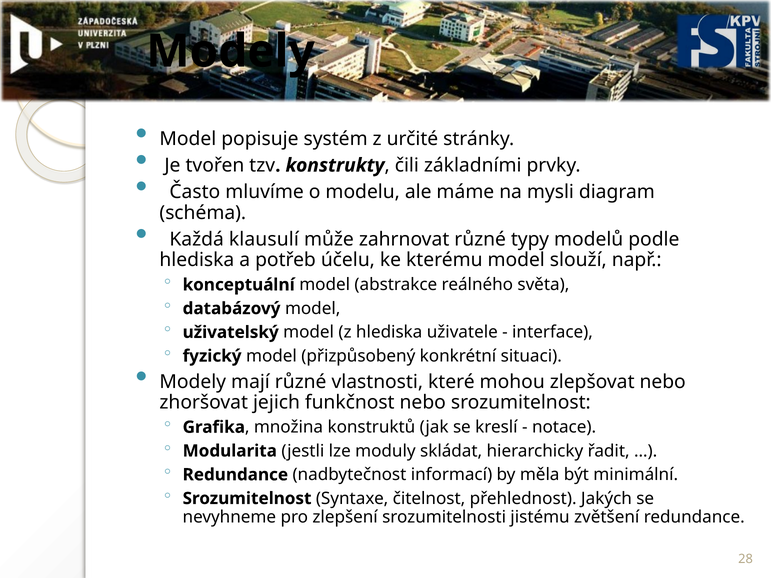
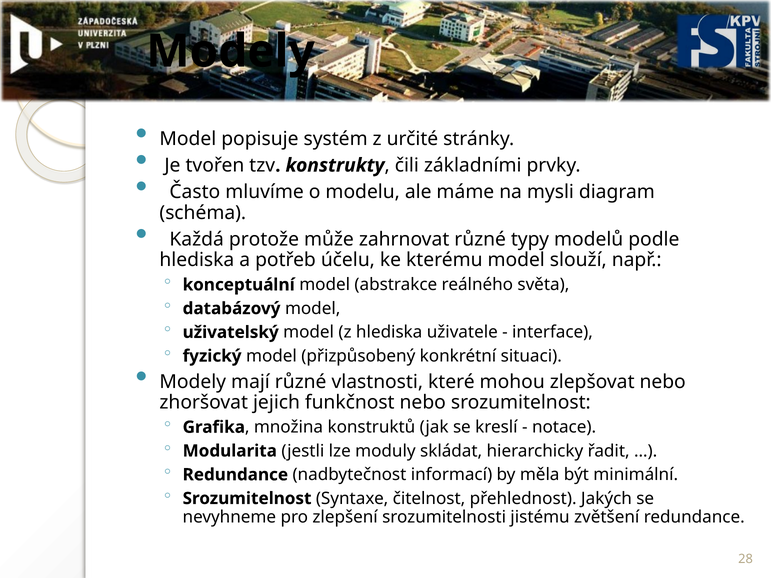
klausulí: klausulí -> protože (264, 239)
